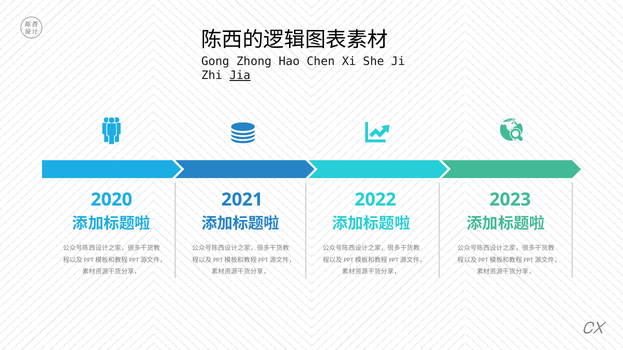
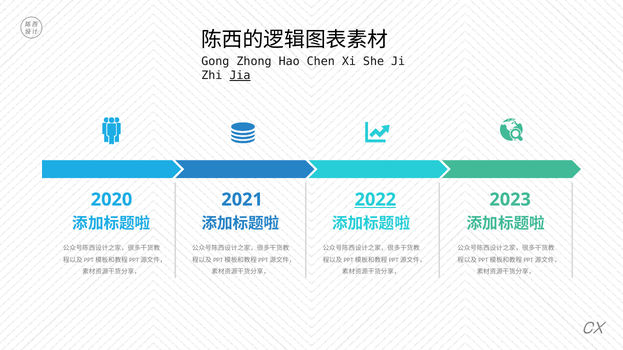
2022 underline: none -> present (375, 200)
